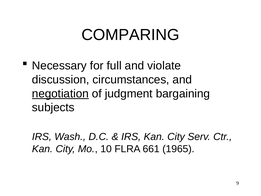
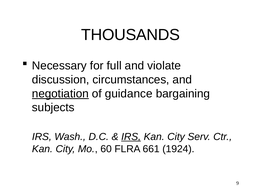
COMPARING: COMPARING -> THOUSANDS (130, 35)
judgment: judgment -> guidance (129, 93)
IRS underline: none -> present (131, 137)
10: 10 -> 60 (106, 149)
1965: 1965 -> 1924 (178, 149)
